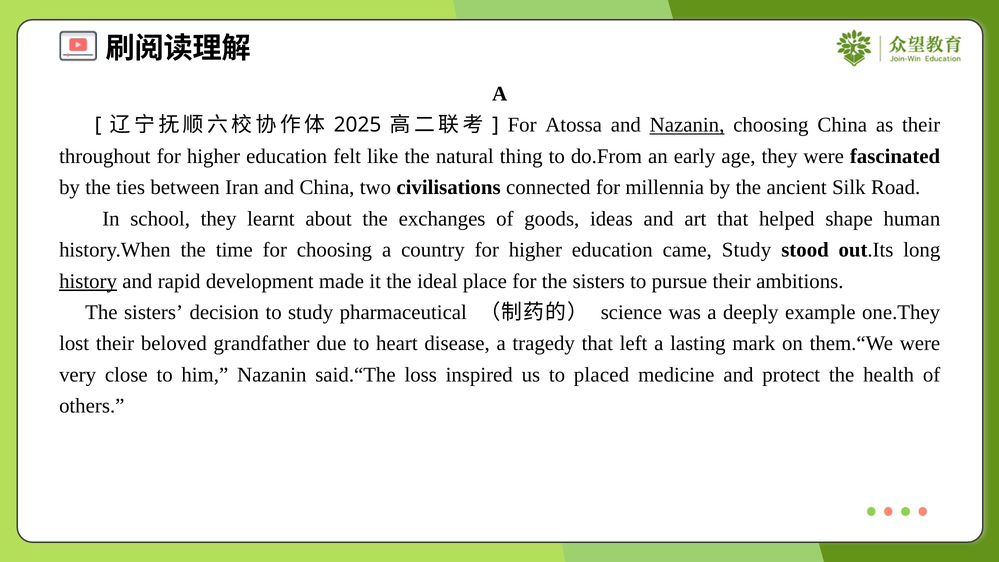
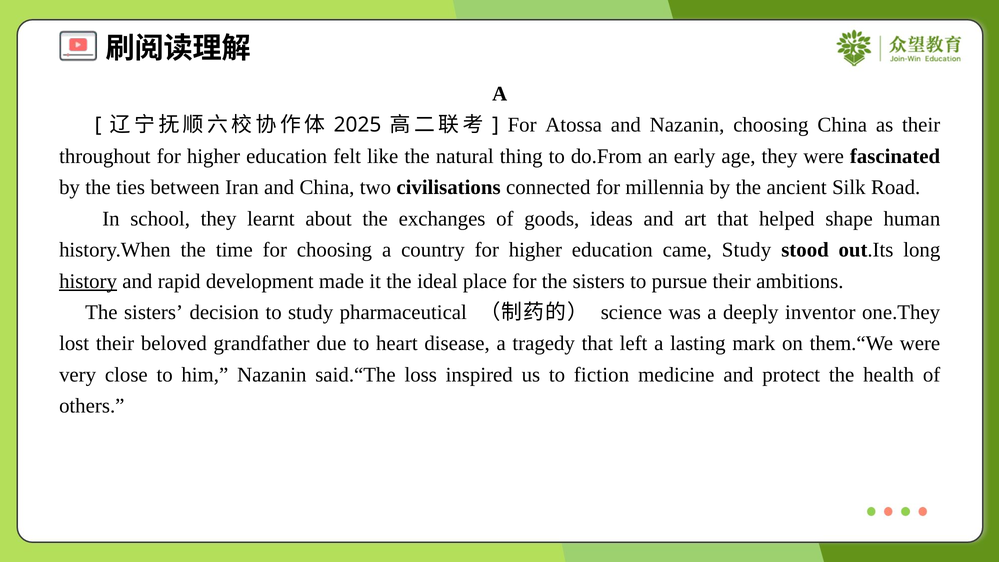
Nazanin underline: present -> none (687, 125)
example: example -> inventor (820, 312)
placed: placed -> fiction (602, 375)
